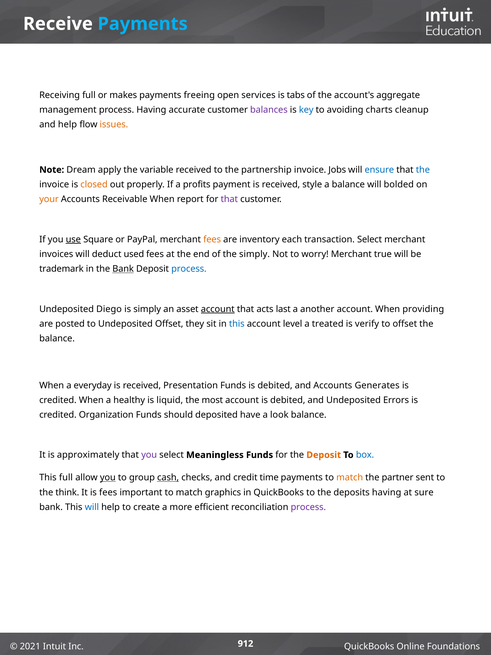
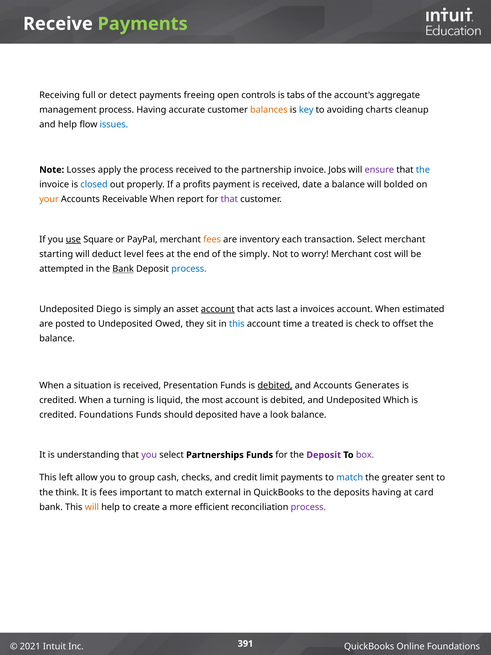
Payments colour: light blue -> light green (143, 24)
makes: makes -> detect (123, 95)
services: services -> controls (259, 95)
balances colour: purple -> orange (269, 110)
issues colour: orange -> blue (114, 125)
Dream: Dream -> Losses (81, 170)
the variable: variable -> process (157, 170)
ensure colour: blue -> purple (379, 170)
closed colour: orange -> blue (94, 184)
style: style -> date (312, 184)
invoices: invoices -> starting (56, 254)
used: used -> level (134, 254)
true: true -> cost (383, 254)
trademark: trademark -> attempted (61, 269)
another: another -> invoices (317, 309)
providing: providing -> estimated (423, 309)
Undeposited Offset: Offset -> Owed (169, 324)
level: level -> time (293, 324)
verify: verify -> check (367, 324)
everyday: everyday -> situation (93, 385)
debited underline: none -> present (275, 385)
healthy: healthy -> turning (129, 400)
Errors: Errors -> Which (396, 400)
credited Organization: Organization -> Foundations (106, 415)
approximately: approximately -> understanding (88, 455)
Meaningless: Meaningless -> Partnerships (215, 455)
Deposit colour: orange -> purple (324, 455)
box colour: blue -> purple (365, 455)
This full: full -> left (66, 477)
you underline: present -> none (108, 477)
cash underline: present -> none (168, 477)
time: time -> limit (269, 477)
match colour: orange -> blue (350, 477)
partner: partner -> greater (398, 477)
graphics: graphics -> external (223, 492)
sure: sure -> card (424, 492)
will colour: blue -> orange (92, 507)
912: 912 -> 391 (245, 643)
